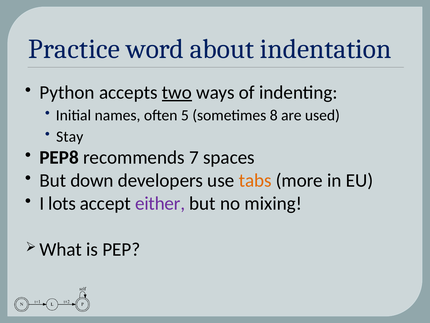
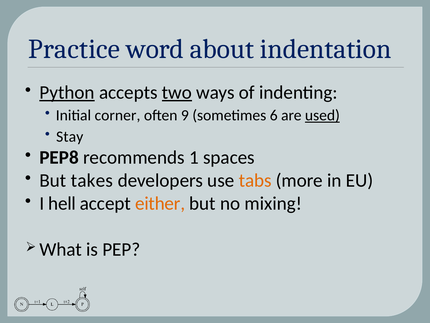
Python underline: none -> present (67, 92)
names: names -> corner (117, 115)
5: 5 -> 9 (185, 115)
8: 8 -> 6 (274, 115)
used underline: none -> present (322, 115)
7: 7 -> 1 (194, 157)
down: down -> takes (92, 180)
lots: lots -> hell (62, 203)
either colour: purple -> orange (160, 203)
